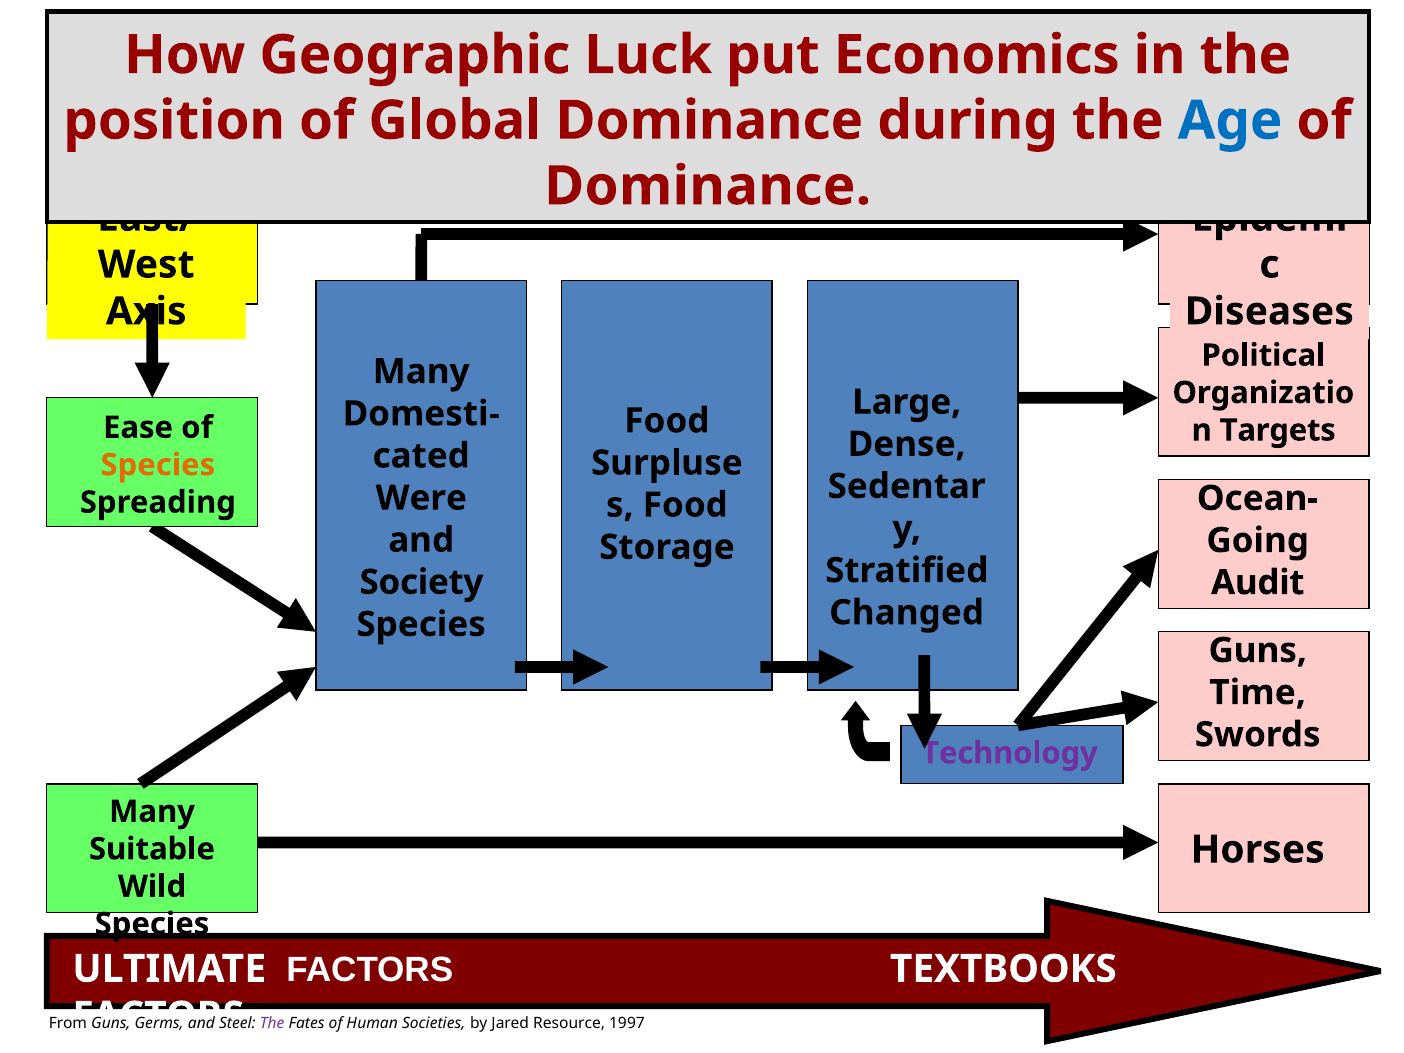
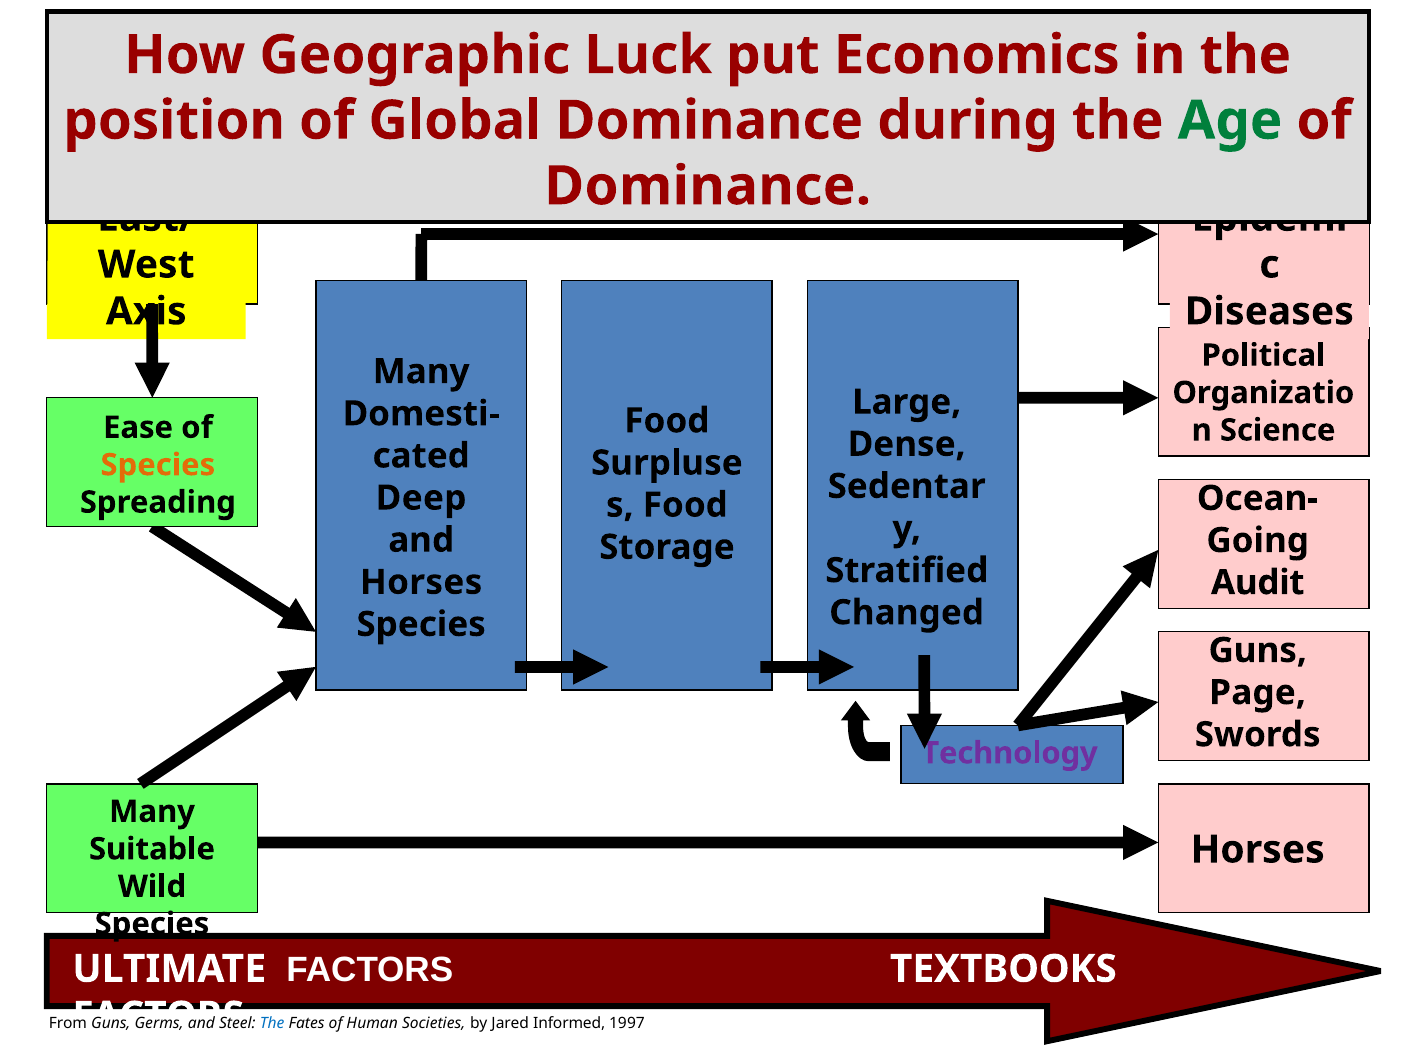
Age colour: blue -> green (1230, 121)
Targets: Targets -> Science (1278, 430)
Were: Were -> Deep (421, 498)
Society: Society -> Horses (421, 582)
Time: Time -> Page (1258, 693)
The colour: purple -> blue (272, 1023)
Resource: Resource -> Informed (569, 1023)
